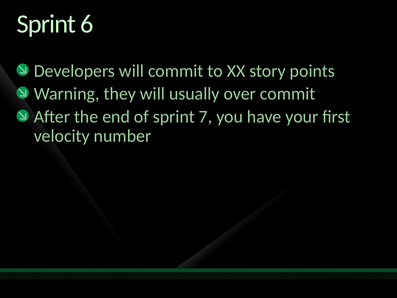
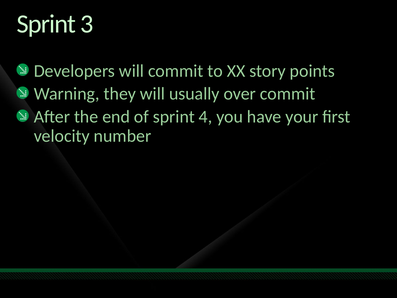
6: 6 -> 3 (87, 24)
7: 7 -> 4 (205, 117)
